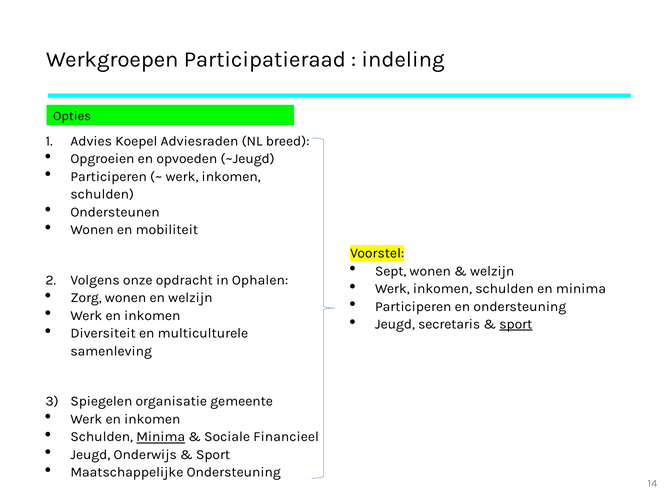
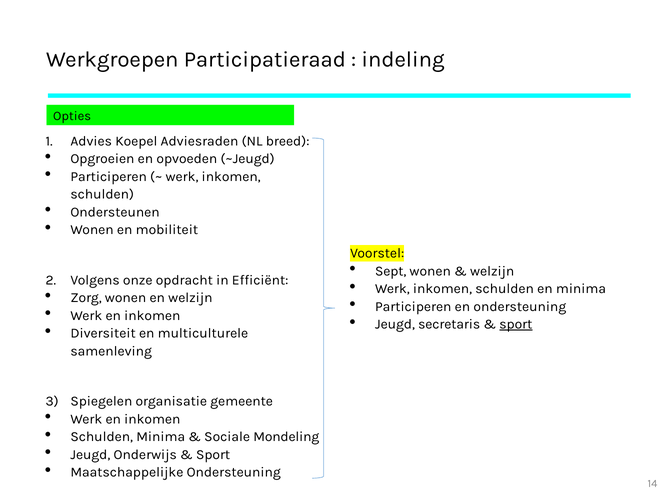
Ophalen: Ophalen -> Efficiënt (260, 280)
Minima underline: present -> none (161, 437)
Financieel: Financieel -> Mondeling (286, 437)
